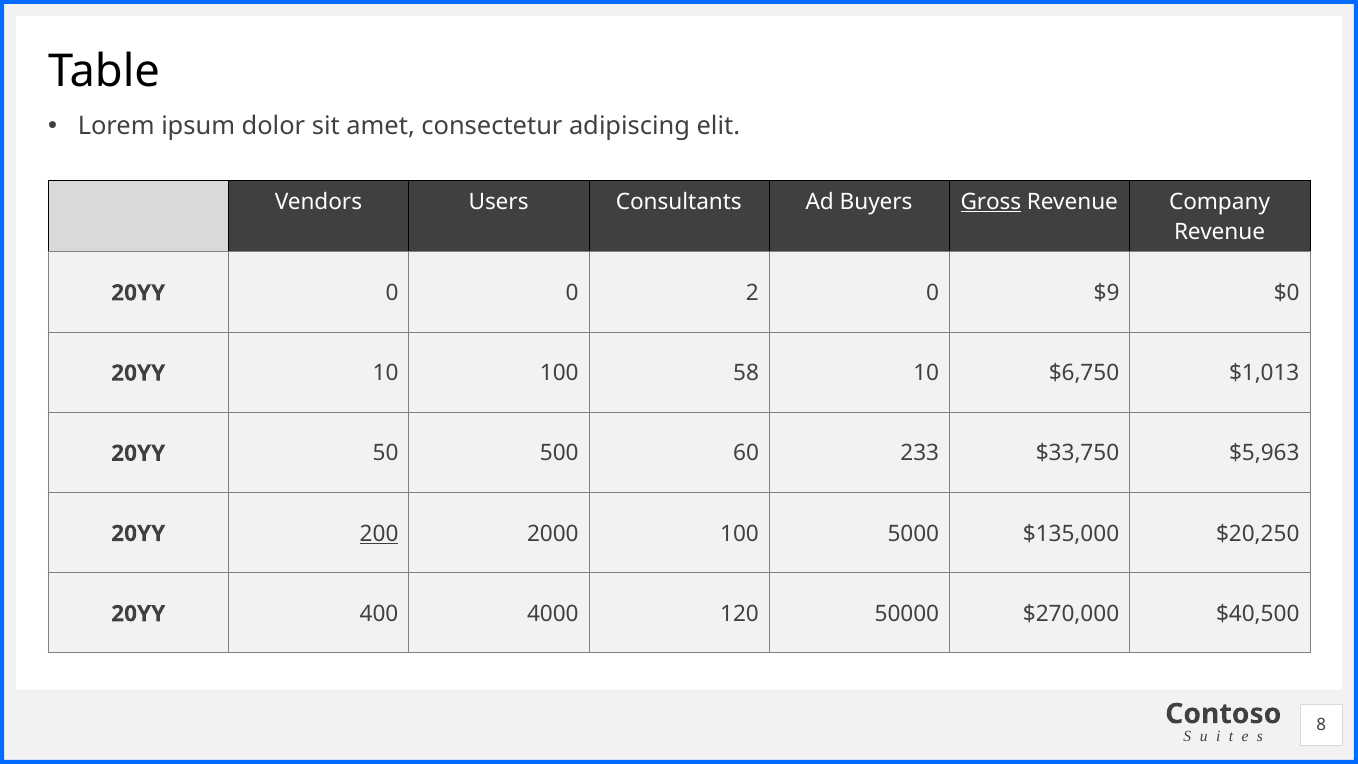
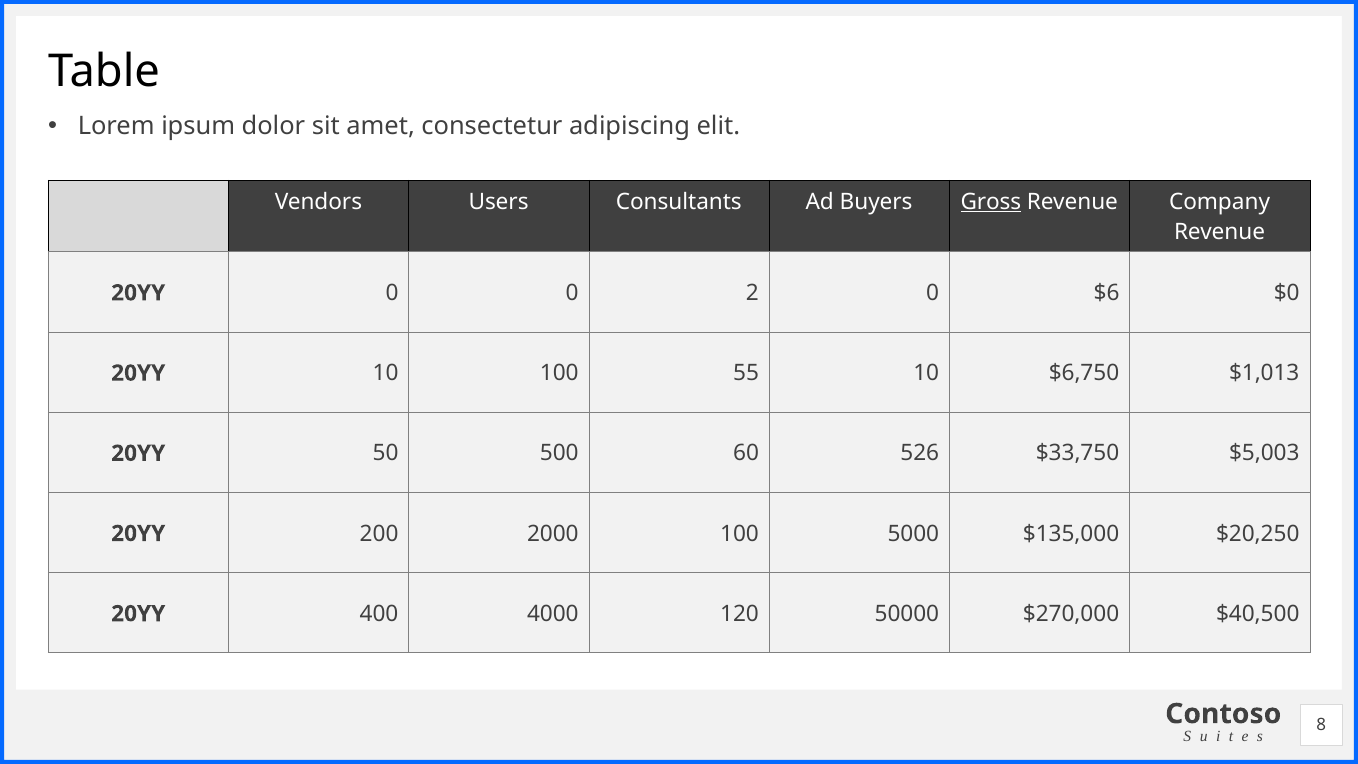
$9: $9 -> $6 (1107, 293)
58: 58 -> 55 (746, 373)
233: 233 -> 526 (920, 453)
$5,963: $5,963 -> $5,003 (1264, 453)
200 underline: present -> none (379, 533)
